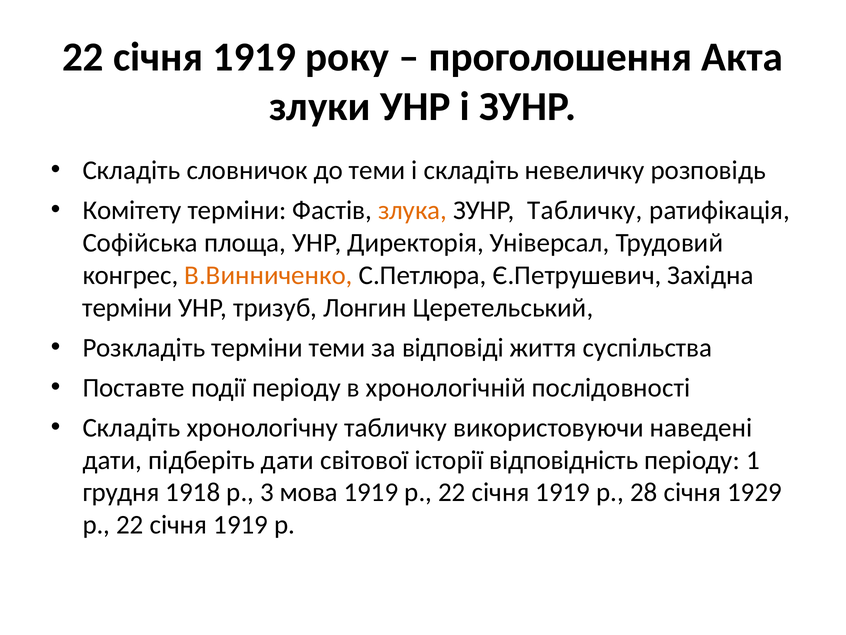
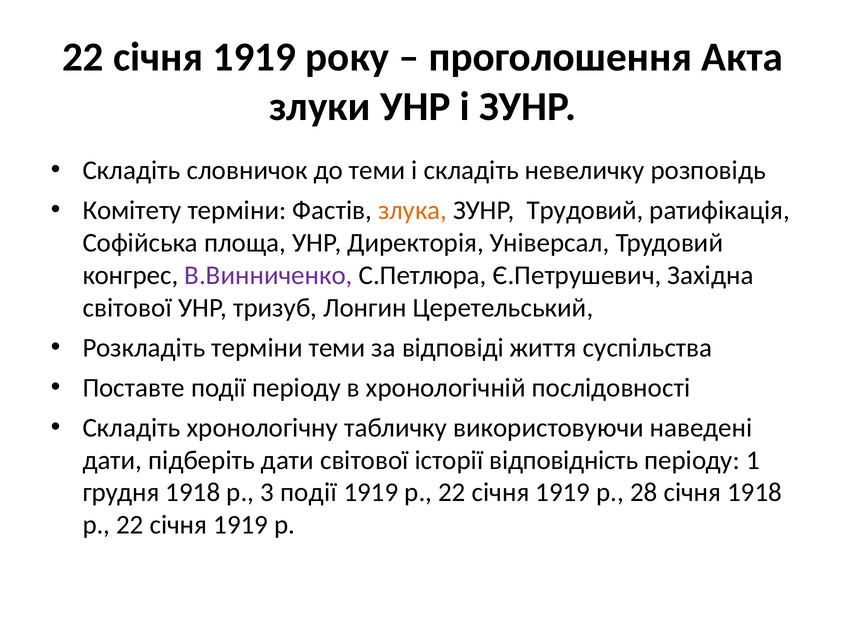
ЗУНР Табличку: Табличку -> Трудовий (585, 210)
В.Винниченко colour: orange -> purple (269, 275)
терміни: терміни -> світової (127, 308)
3 мова: мова -> події (309, 492)
січня 1929: 1929 -> 1918 (755, 492)
